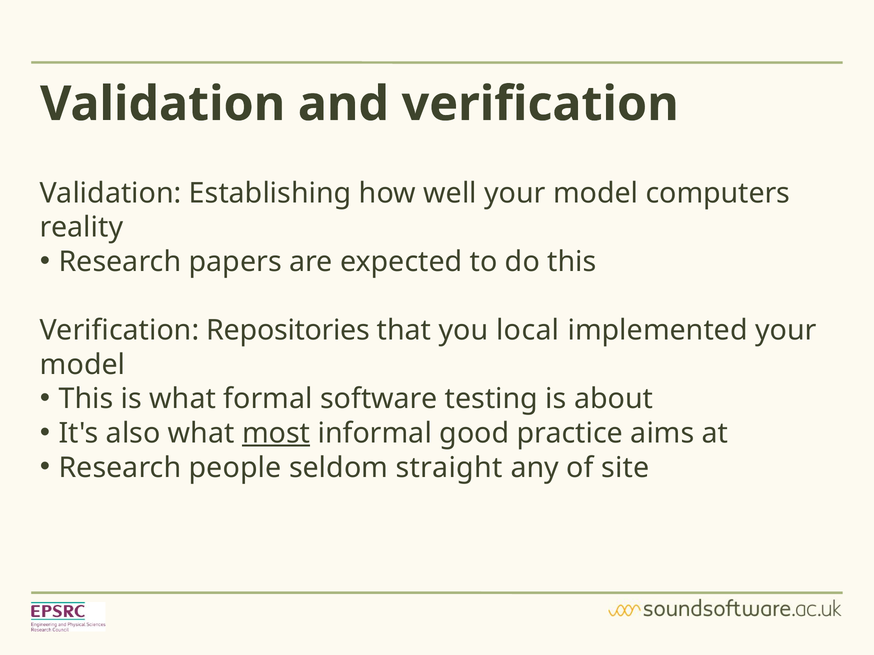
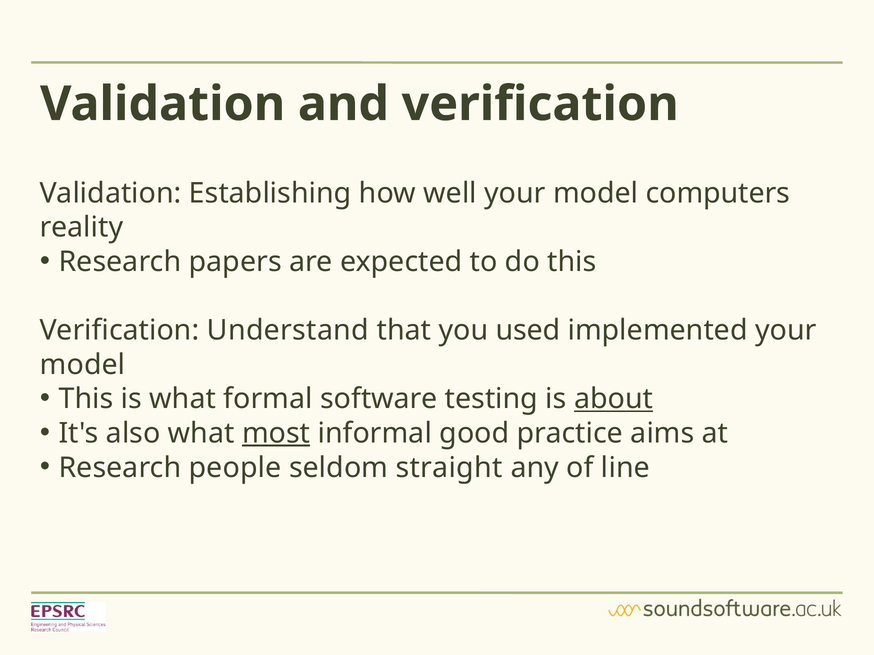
Repositories: Repositories -> Understand (288, 331)
local: local -> used (528, 331)
about underline: none -> present (614, 399)
site: site -> line (625, 468)
